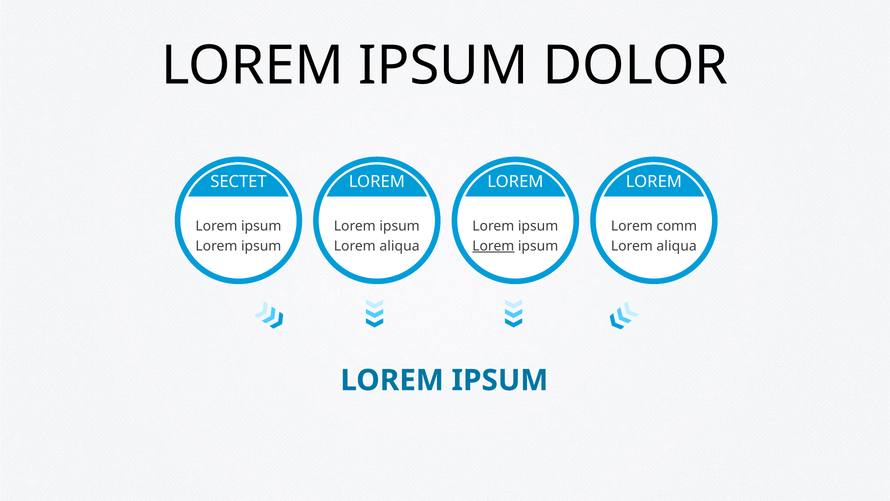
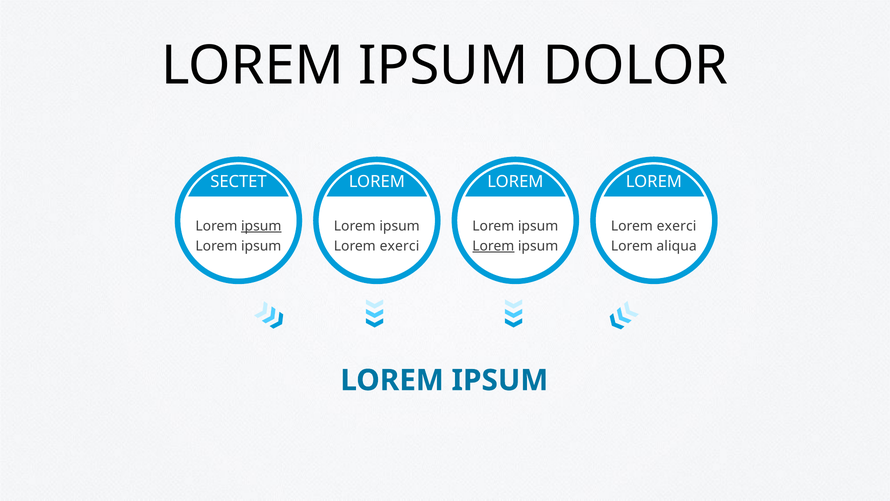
ipsum underline: none -> present (261, 226)
comm: comm -> exerci (677, 226)
aliqua: aliqua -> exerci (399, 246)
